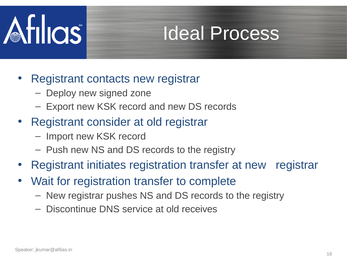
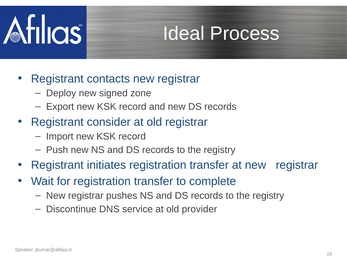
receives: receives -> provider (199, 209)
